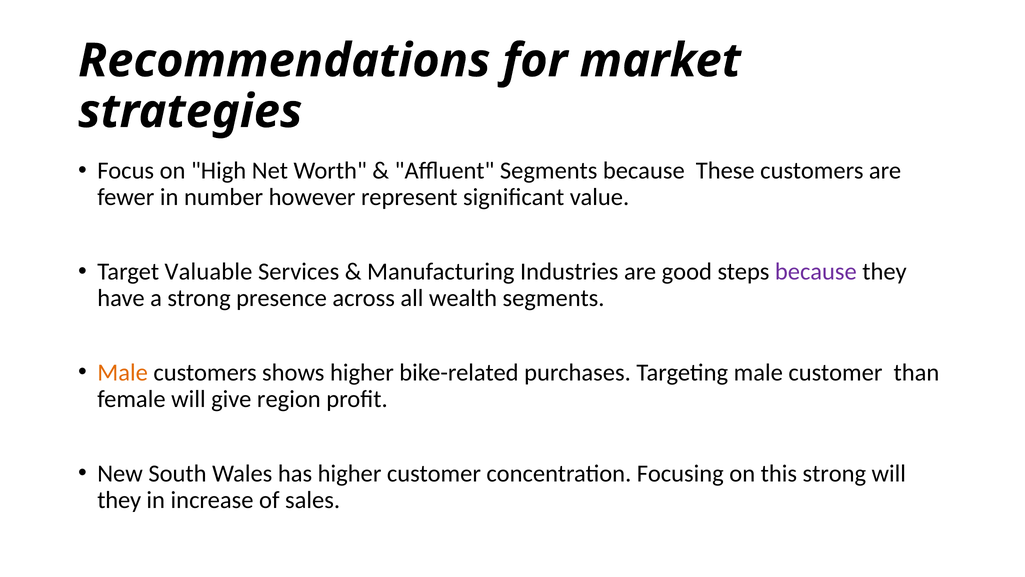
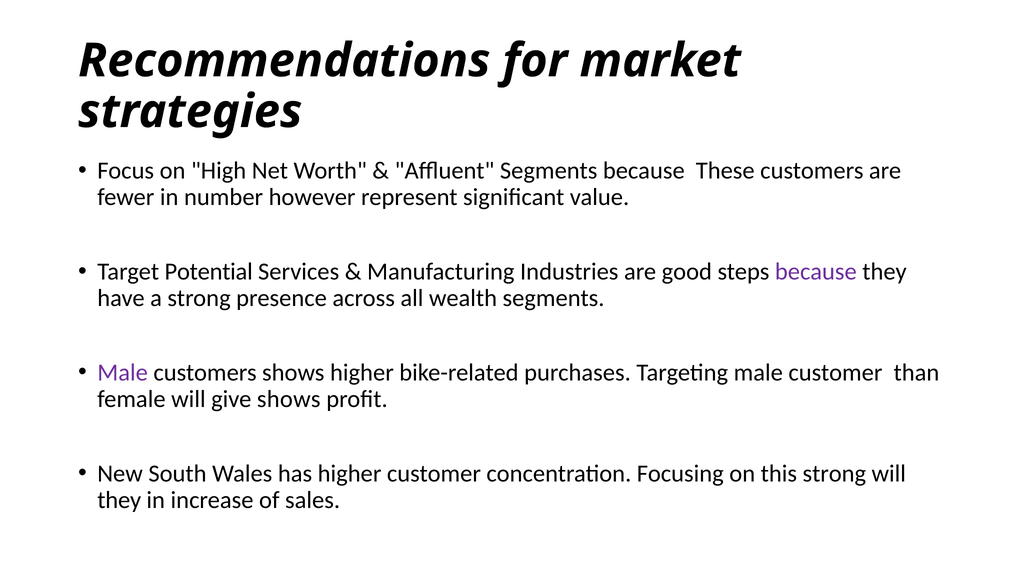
Valuable: Valuable -> Potential (209, 271)
Male colour: orange -> purple (123, 372)
give region: region -> shows (289, 399)
